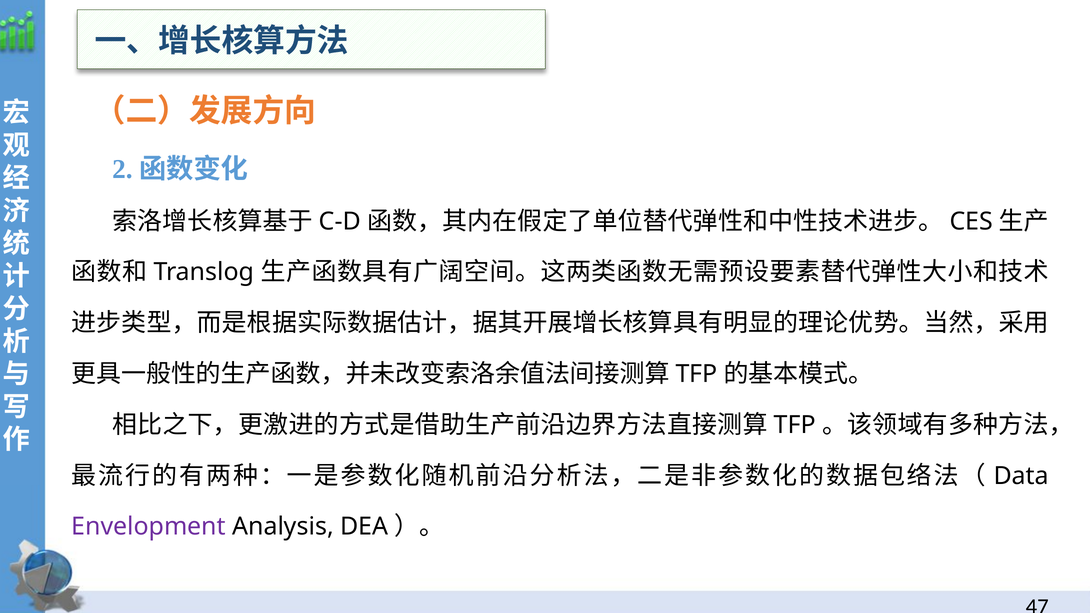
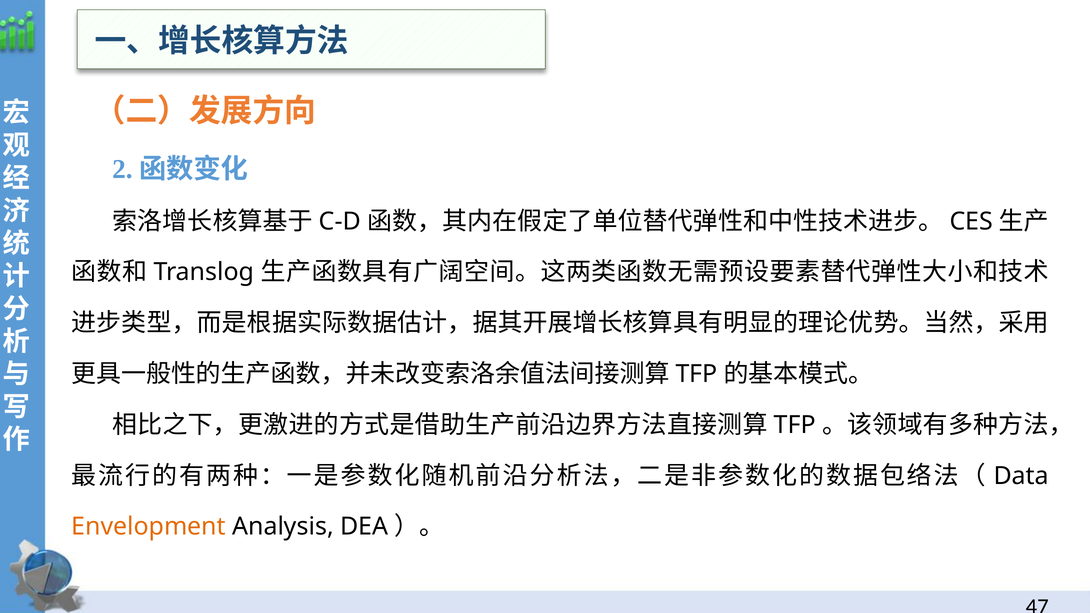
Envelopment colour: purple -> orange (149, 527)
